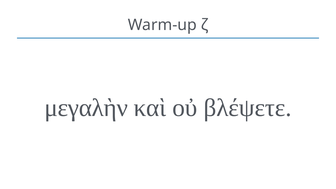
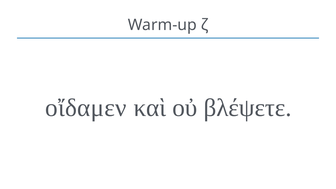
μεγαλὴν: μεγαλὴν -> οἴδαμεν (86, 108)
